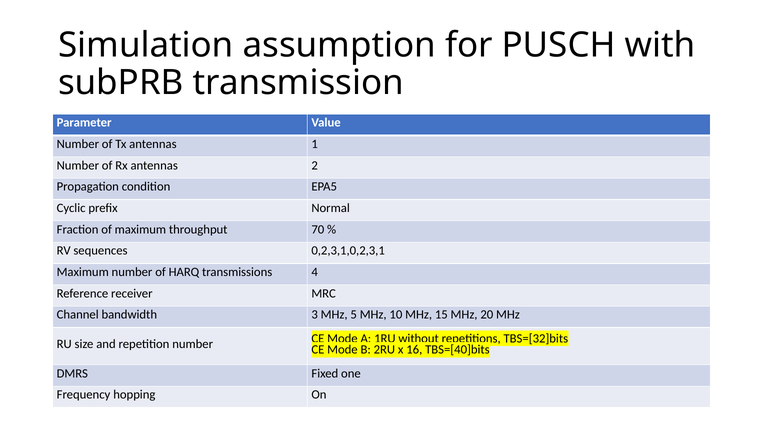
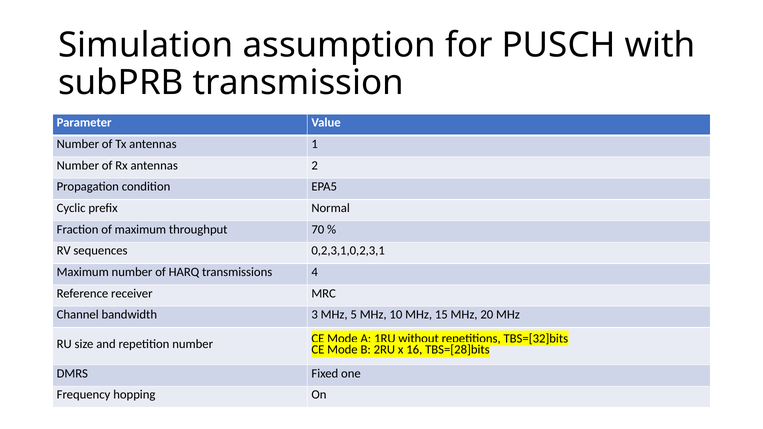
TBS=[40]bits: TBS=[40]bits -> TBS=[28]bits (457, 350)
